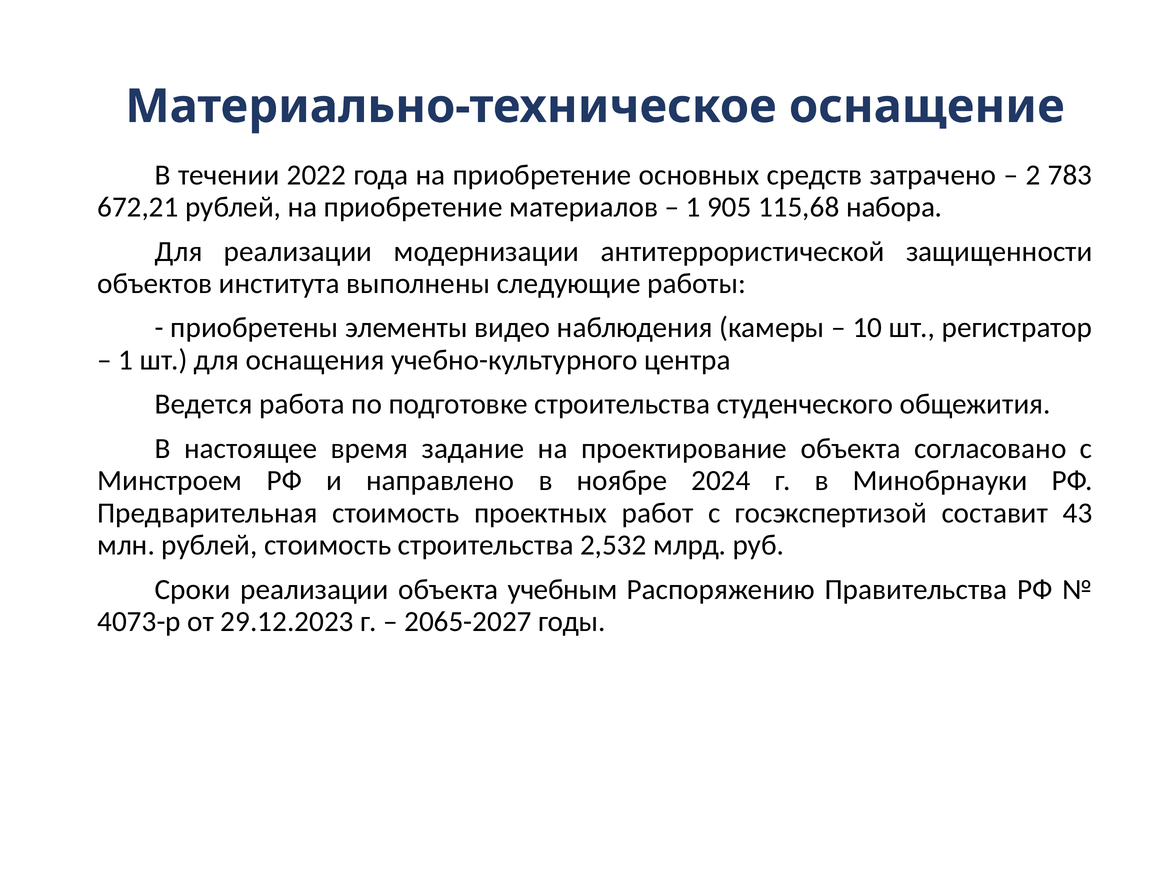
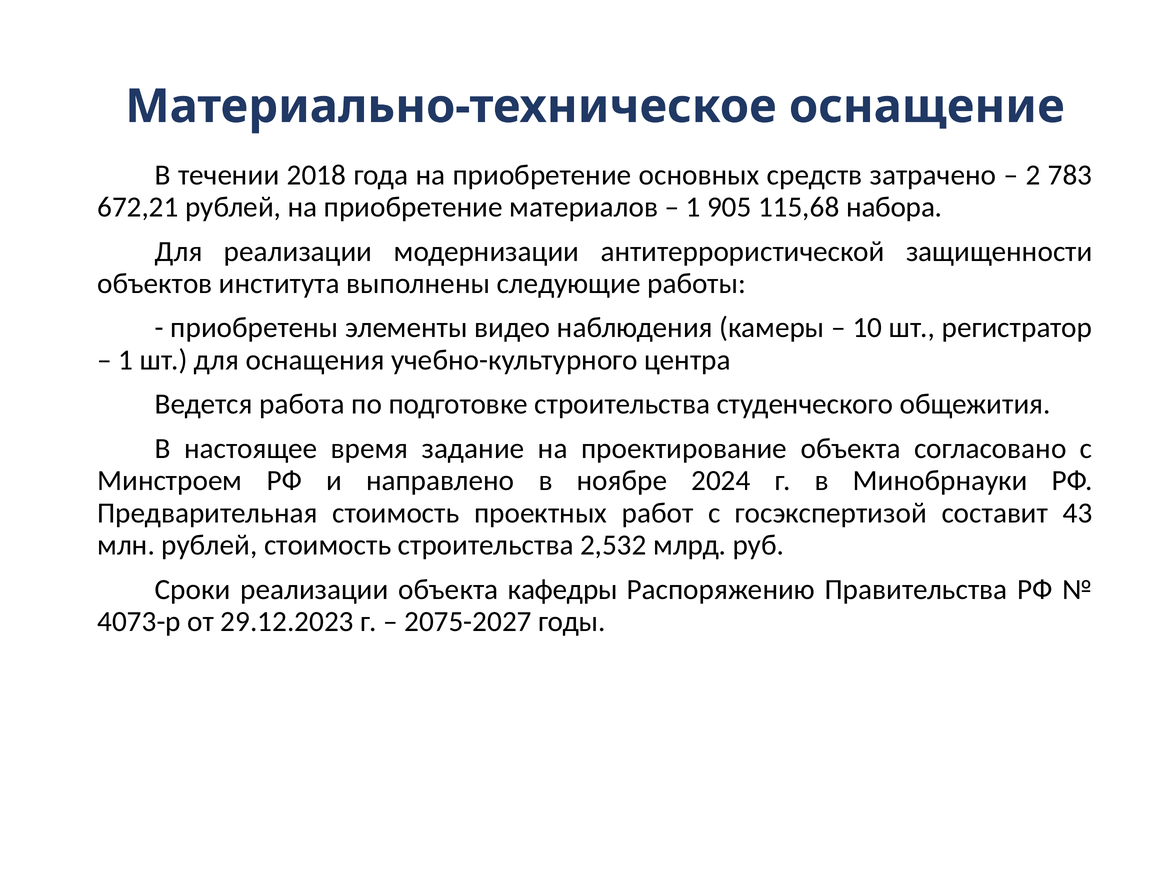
2022: 2022 -> 2018 (316, 175)
учебным: учебным -> кафедры (563, 590)
2065-2027: 2065-2027 -> 2075-2027 (468, 622)
